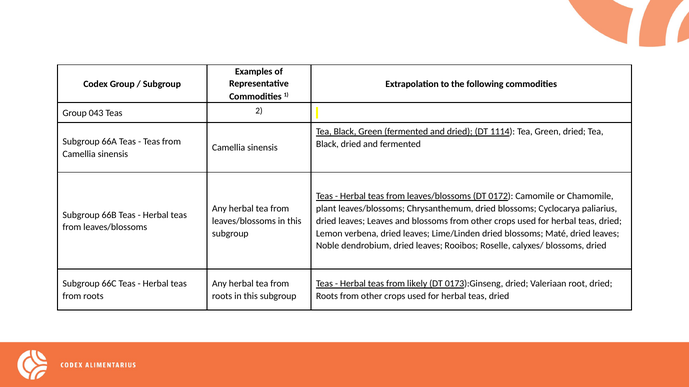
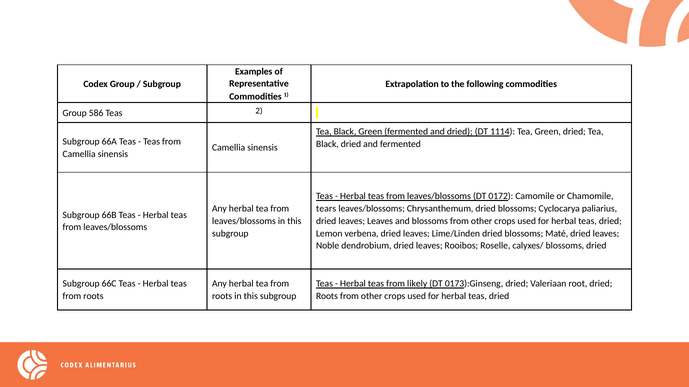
043: 043 -> 586 (96, 113)
plant: plant -> tears (326, 209)
